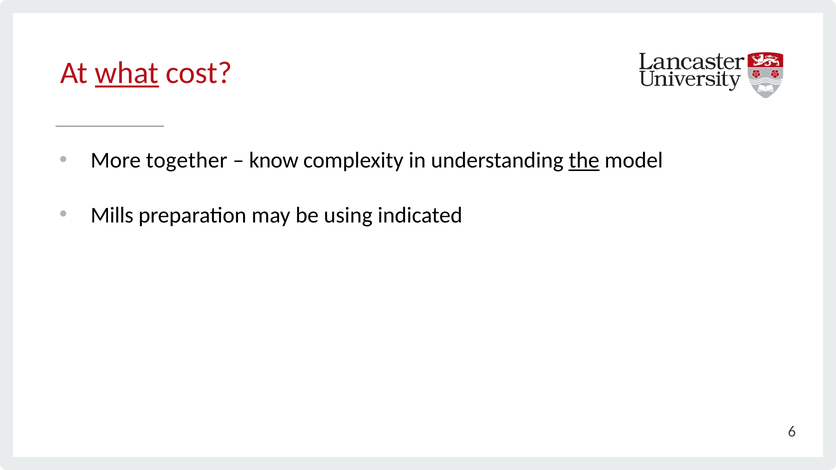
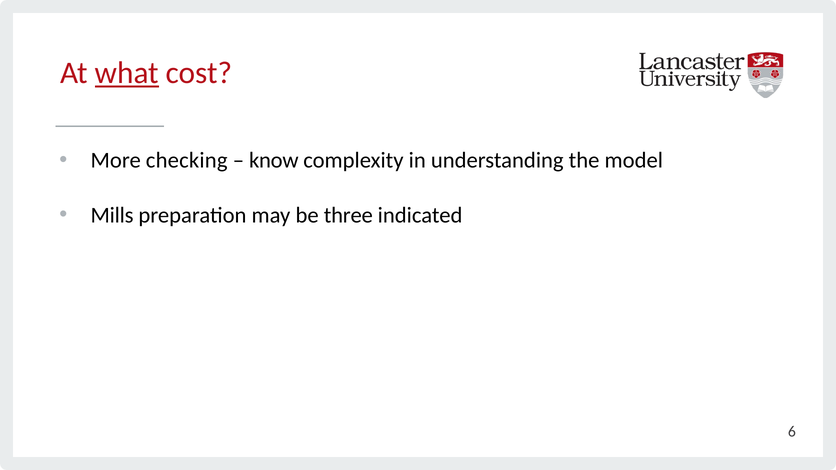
together: together -> checking (187, 161)
the underline: present -> none (584, 161)
using: using -> three (348, 215)
